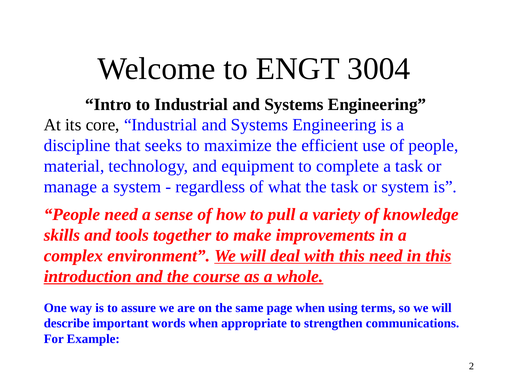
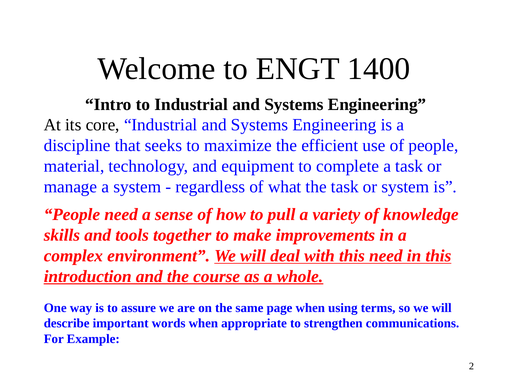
3004: 3004 -> 1400 (379, 69)
